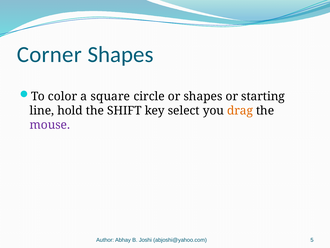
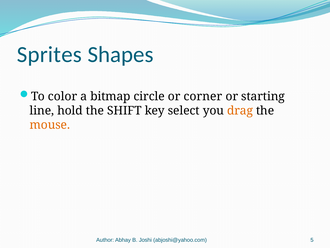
Corner: Corner -> Sprites (49, 55)
square: square -> bitmap (110, 96)
or shapes: shapes -> corner (203, 96)
mouse colour: purple -> orange (50, 125)
